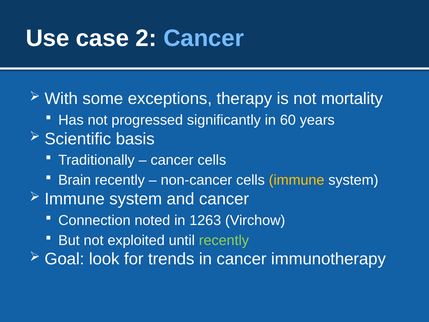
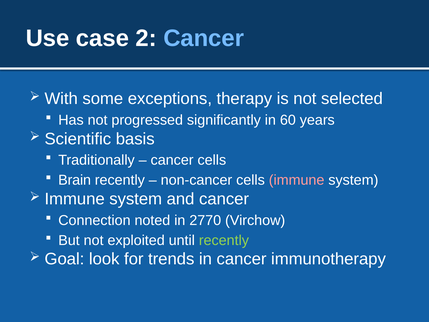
mortality: mortality -> selected (352, 99)
immune colour: yellow -> pink (297, 180)
1263: 1263 -> 2770 (205, 220)
